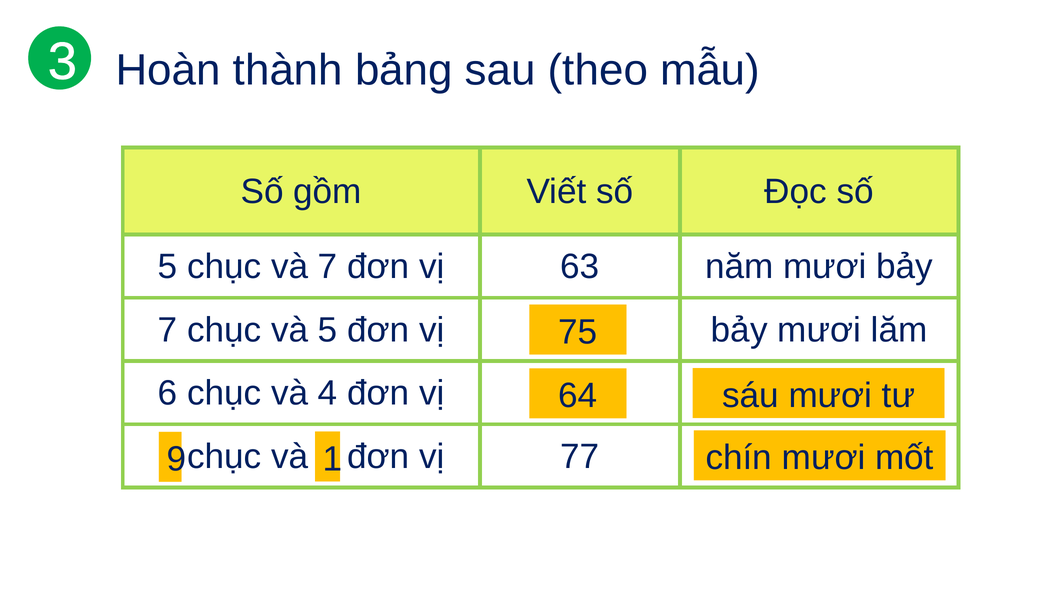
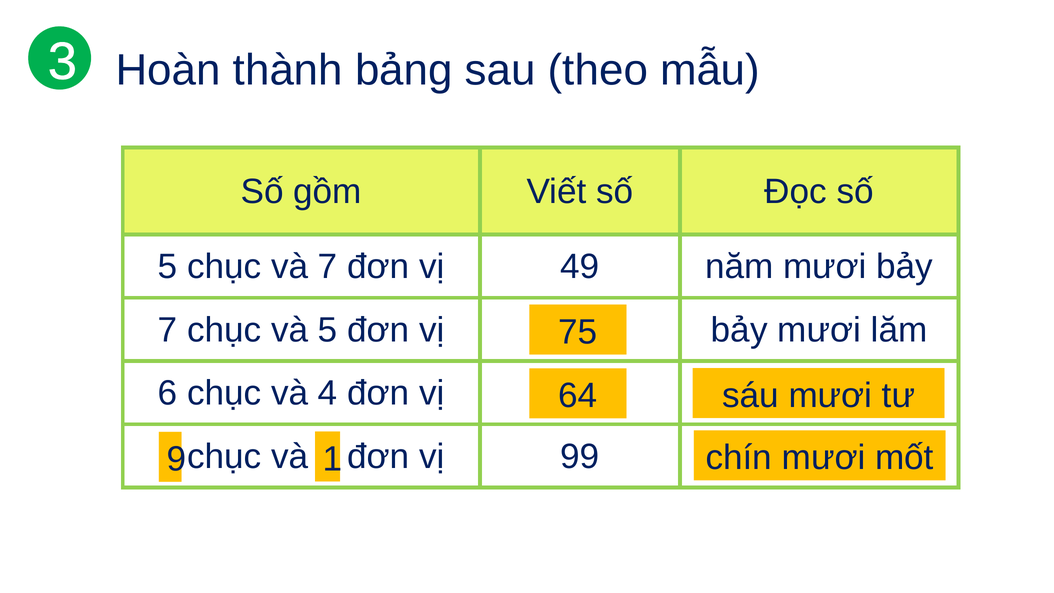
63: 63 -> 49 (580, 267)
77: 77 -> 99 (580, 456)
